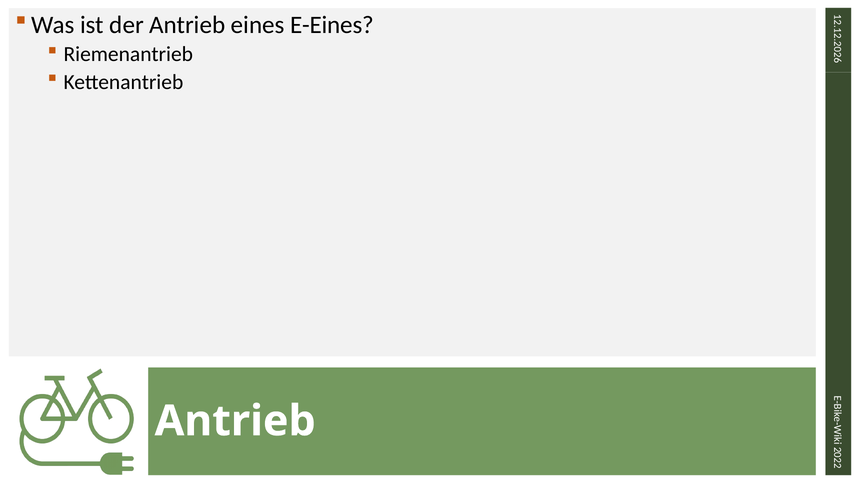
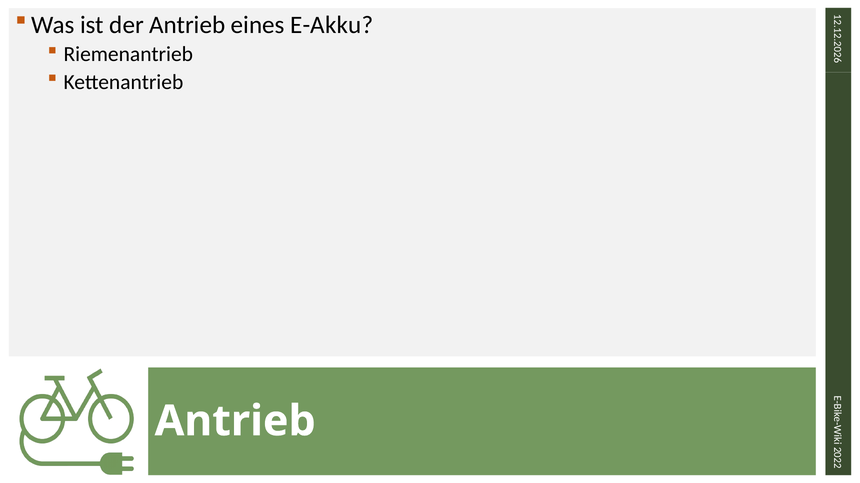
E-Eines: E-Eines -> E-Akku (332, 25)
